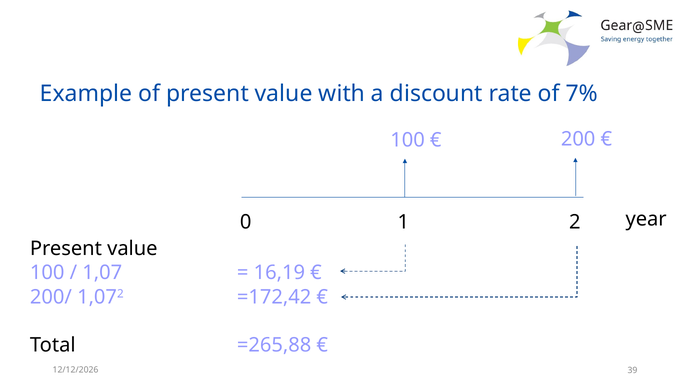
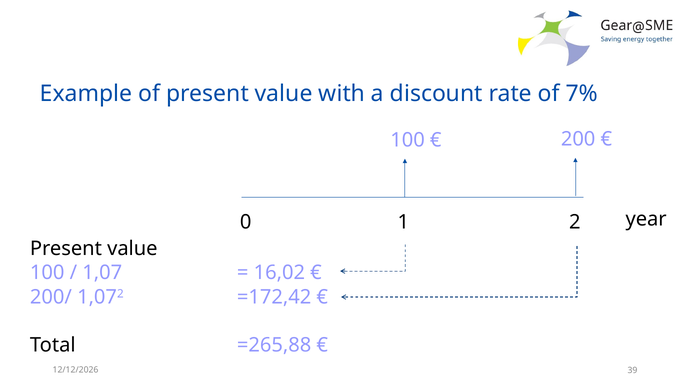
16,19: 16,19 -> 16,02 (279, 273)
